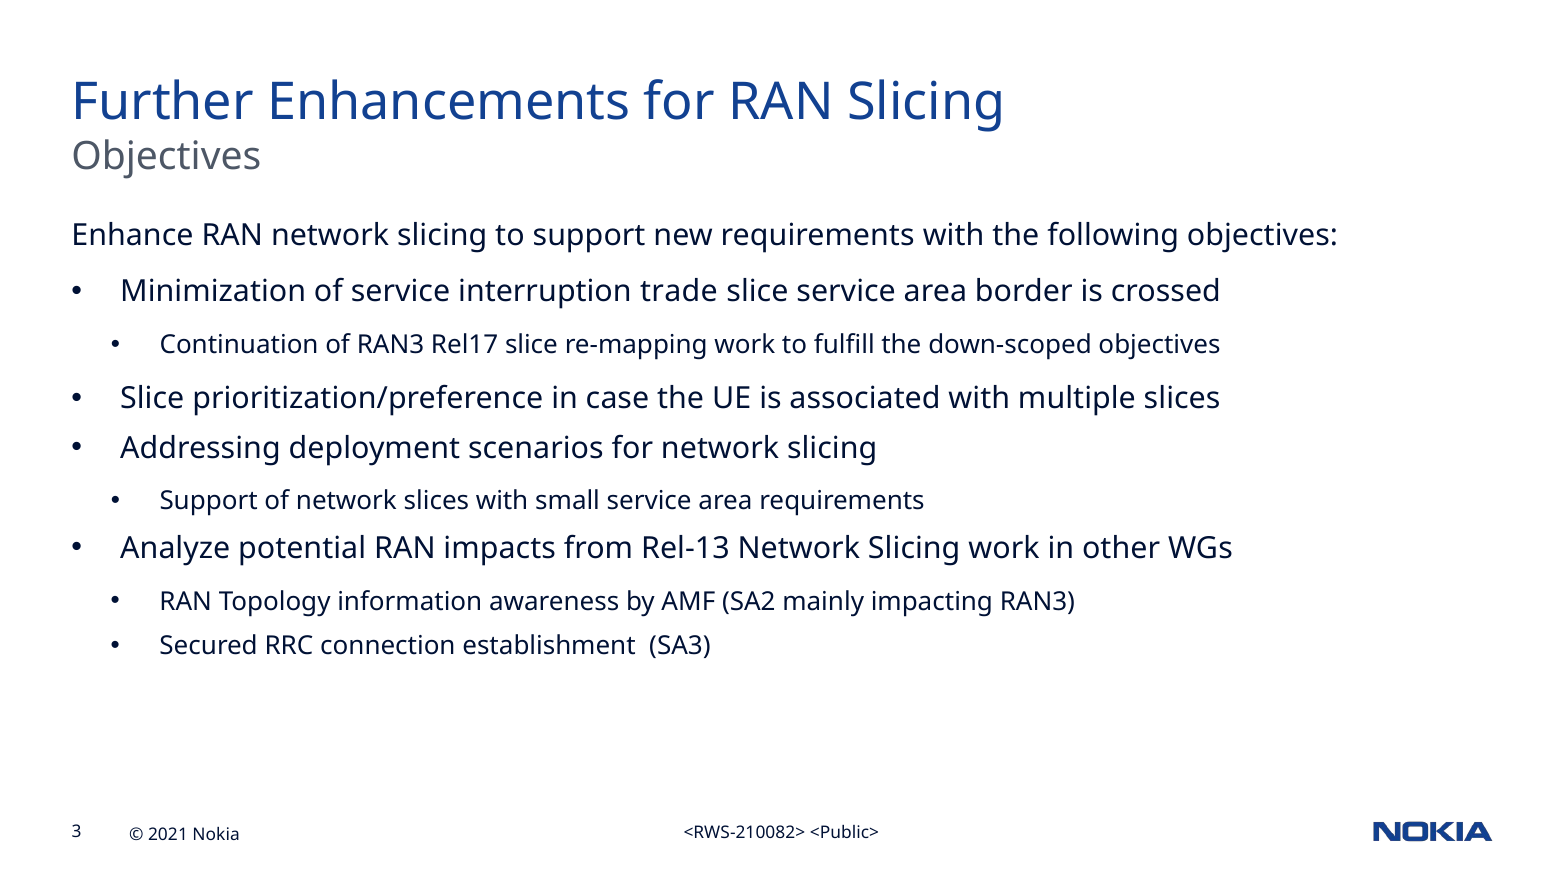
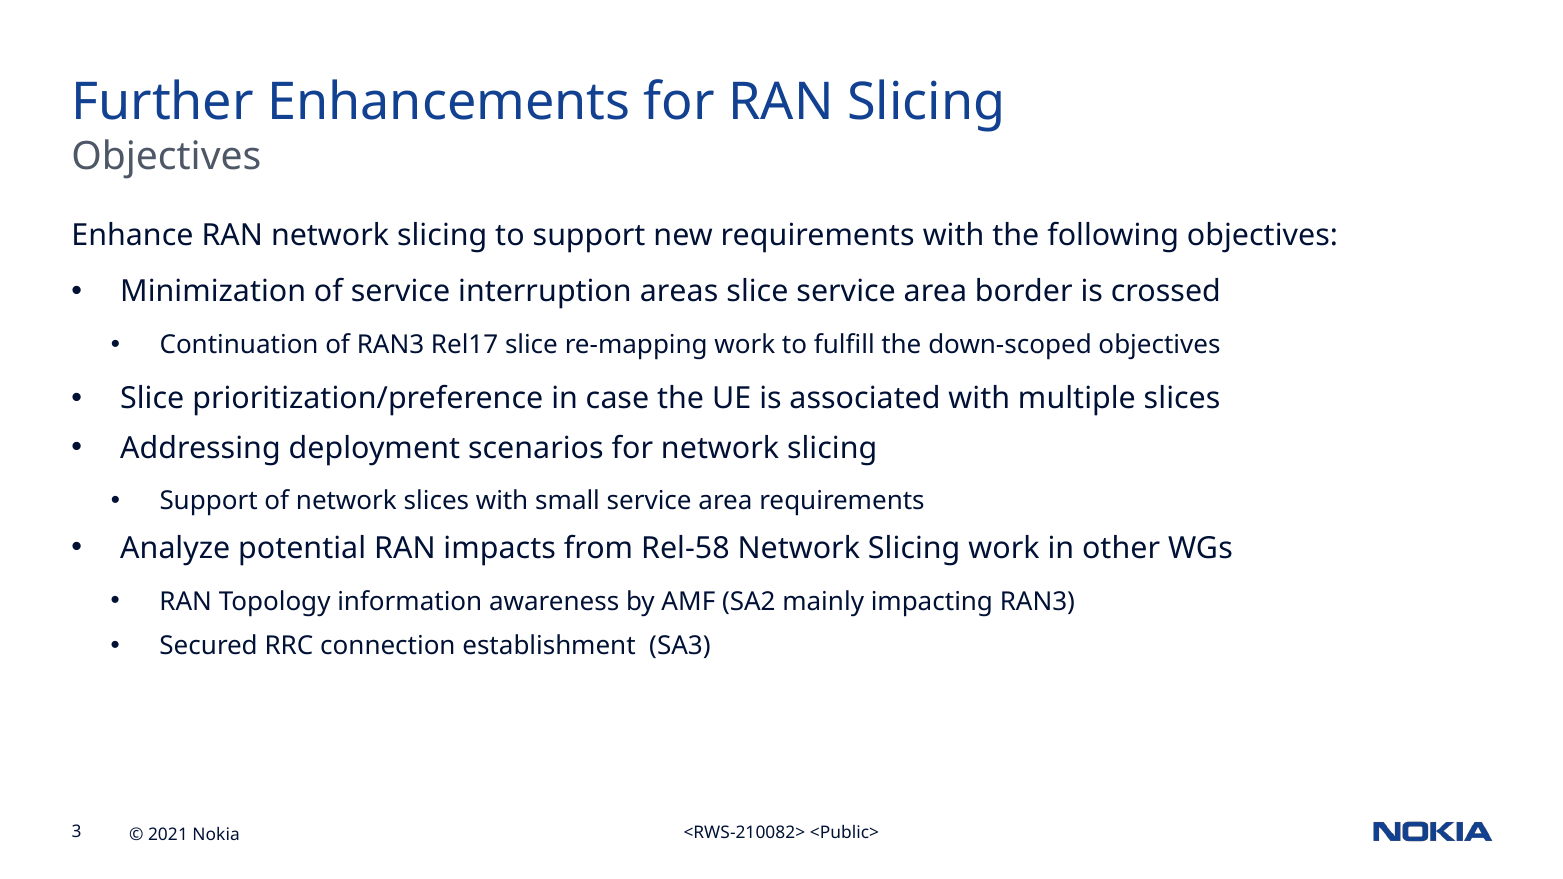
trade: trade -> areas (679, 292)
Rel-13: Rel-13 -> Rel-58 (685, 549)
